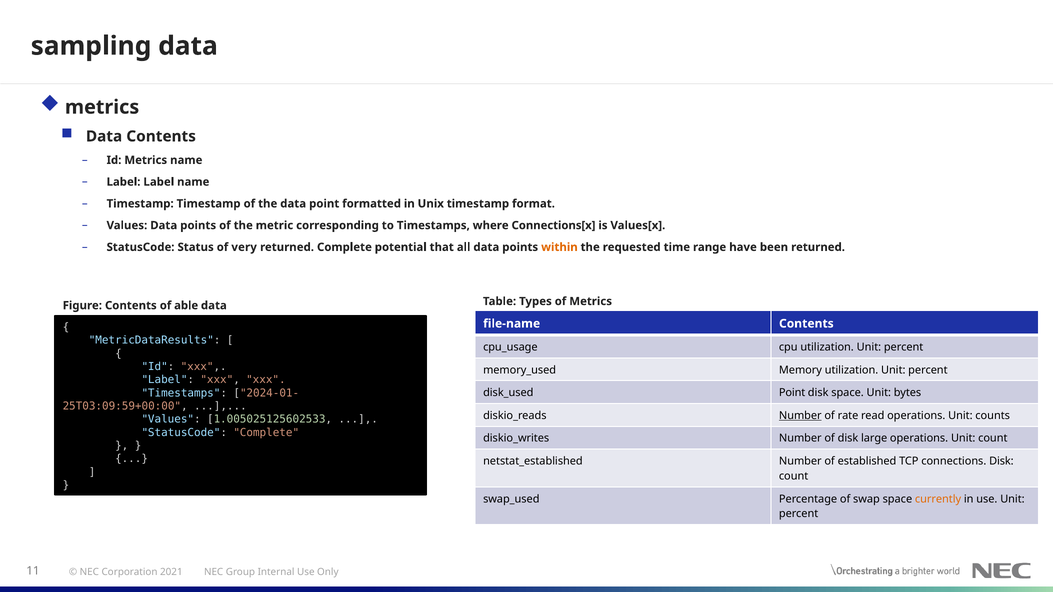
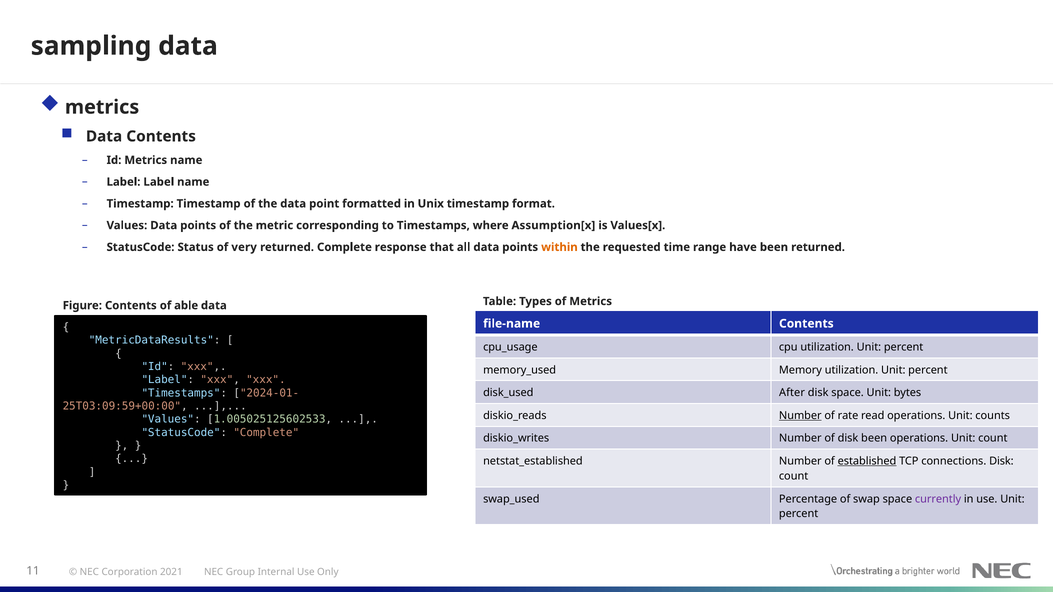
Connections[x: Connections[x -> Assumption[x (553, 226)
potential: potential -> response (401, 247)
Point: Point -> After (792, 393)
disk large: large -> been (874, 439)
established underline: none -> present (867, 461)
currently colour: orange -> purple (938, 499)
